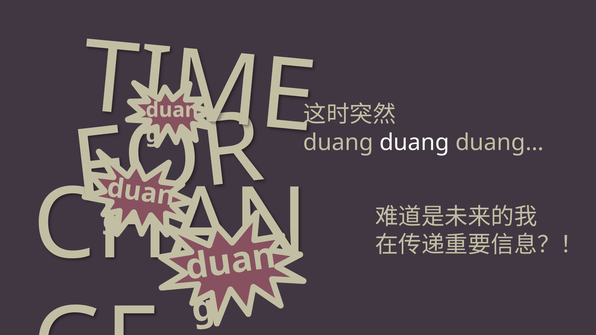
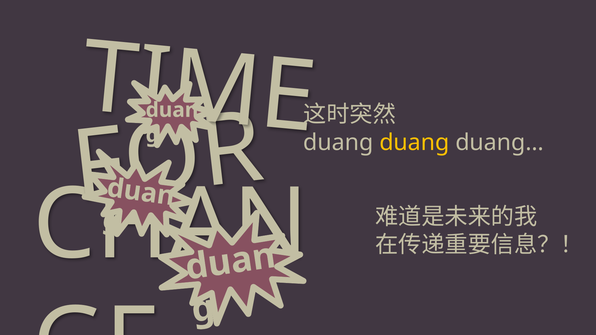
duang colour: white -> yellow (414, 143)
